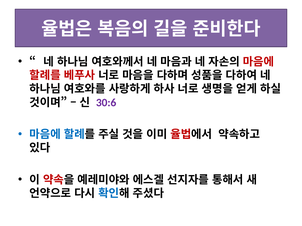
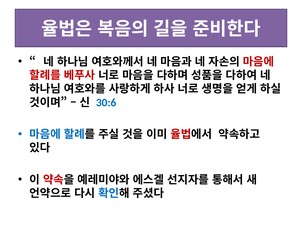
30:6 colour: purple -> blue (106, 103)
